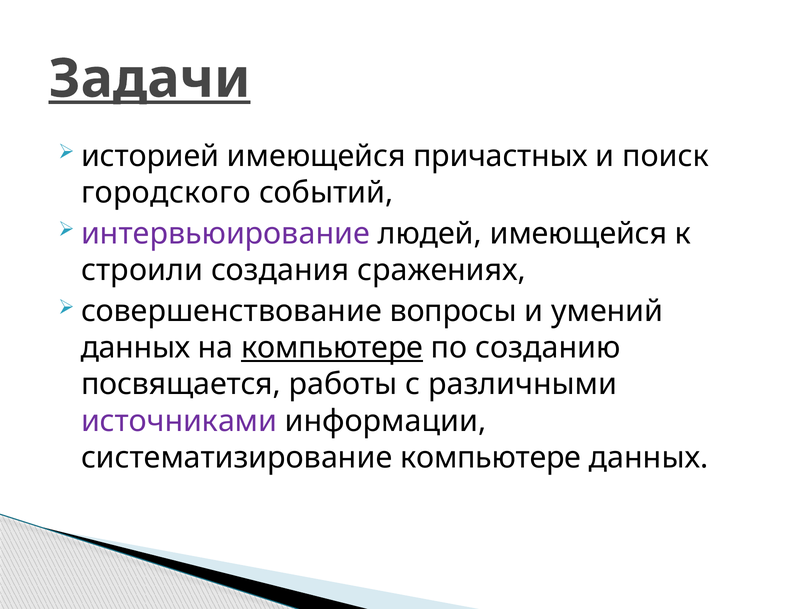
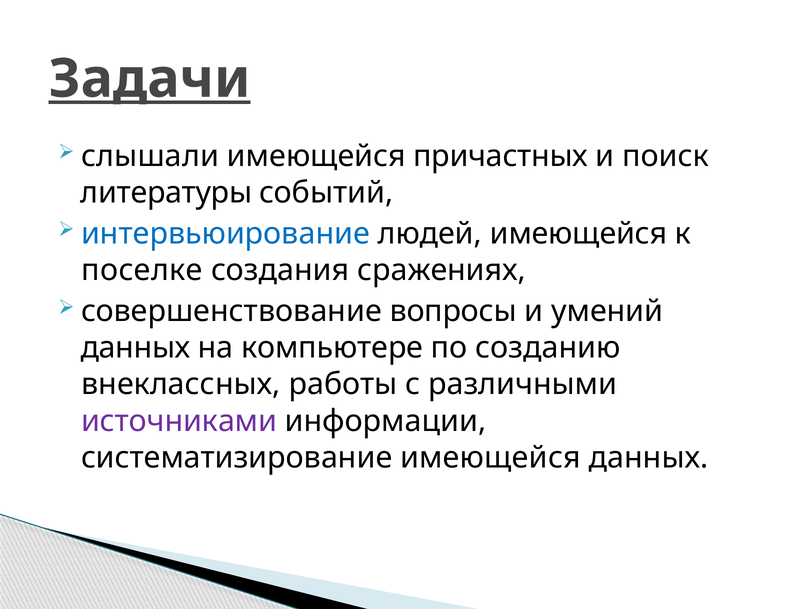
историей: историей -> слышали (150, 156)
городского: городского -> литературы (166, 193)
интервьюирование colour: purple -> blue (225, 234)
строили: строили -> поселке (142, 270)
компьютере underline: present -> none (332, 348)
посвящается: посвящается -> внеклассных (181, 384)
систематизирование компьютере: компьютере -> имеющейся (491, 458)
